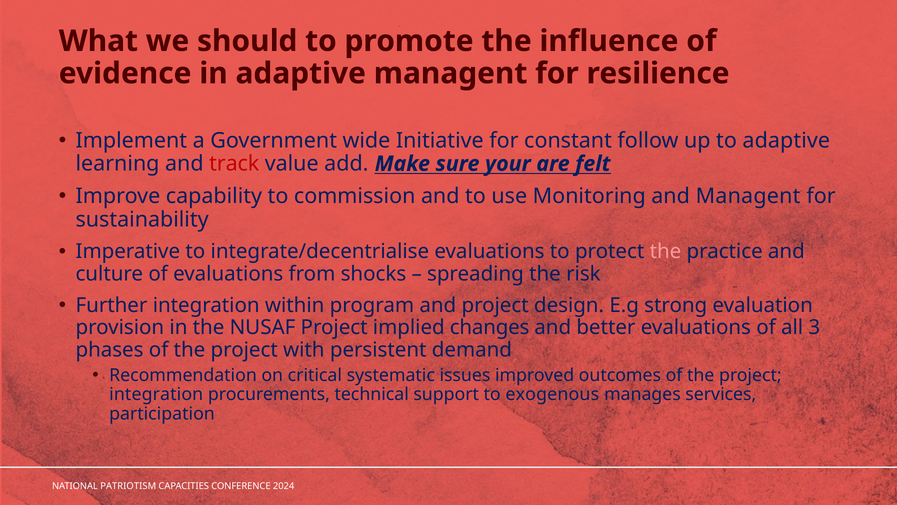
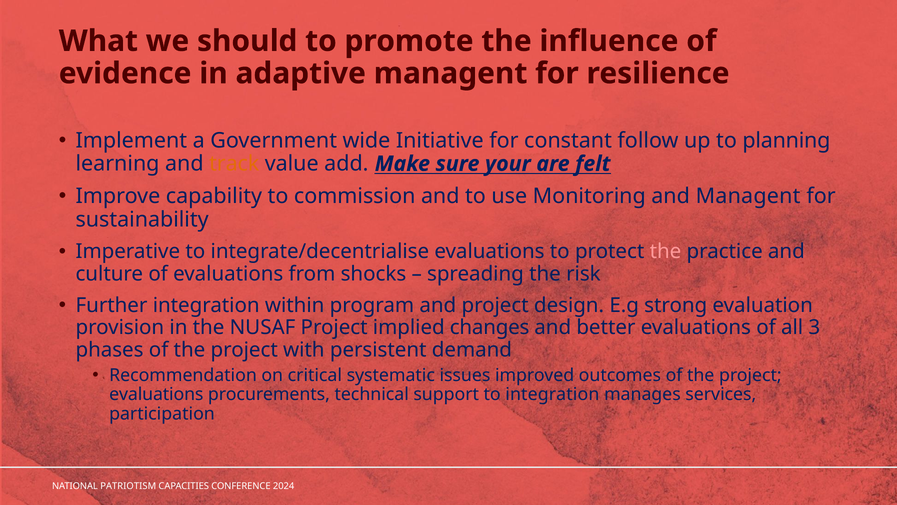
to adaptive: adaptive -> planning (786, 140)
track colour: red -> orange (234, 164)
integration: integration -> evaluations (156, 394)
to exogenous: exogenous -> integration (552, 394)
